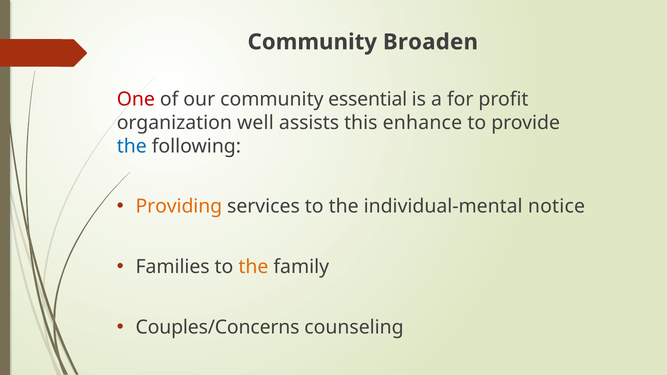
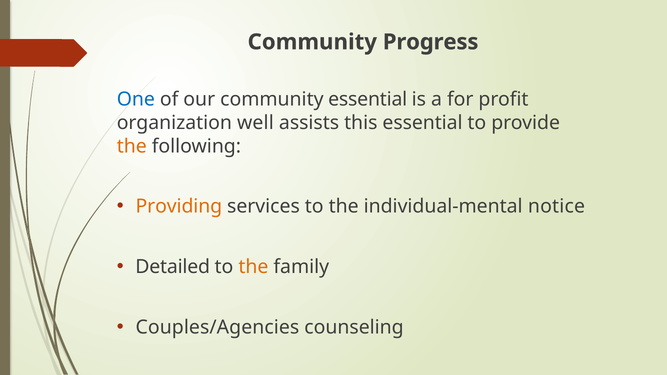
Broaden: Broaden -> Progress (431, 42)
One colour: red -> blue (136, 100)
this enhance: enhance -> essential (423, 123)
the colour: blue -> orange (132, 146)
Families: Families -> Detailed (173, 267)
Couples/Concerns: Couples/Concerns -> Couples/Agencies (217, 328)
